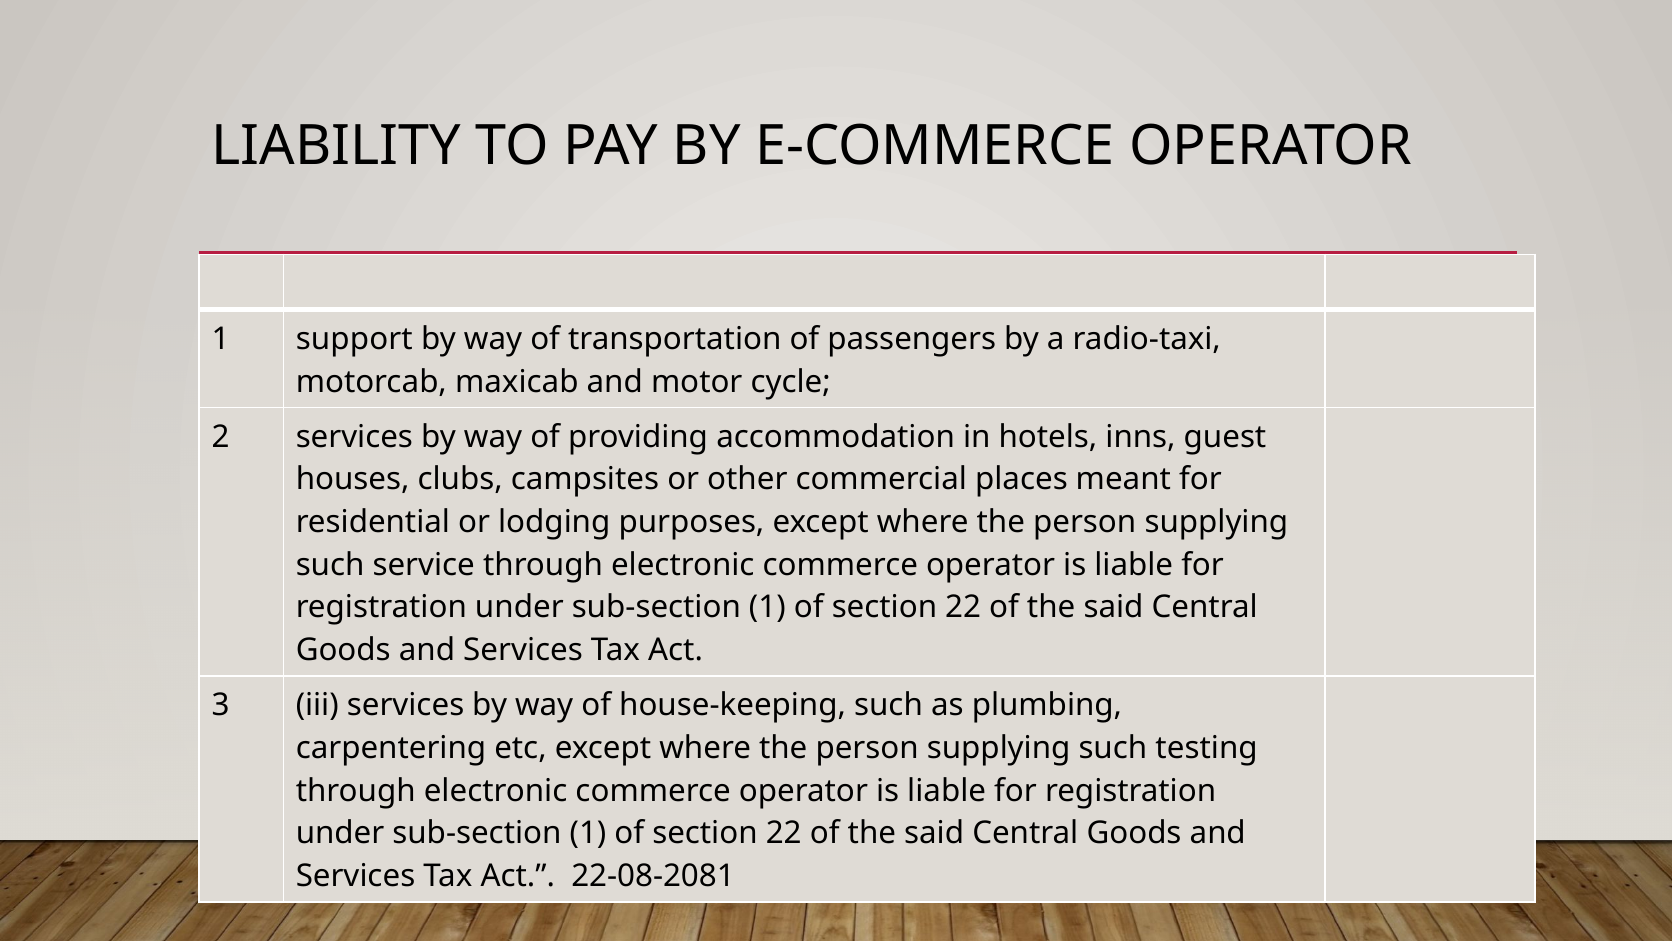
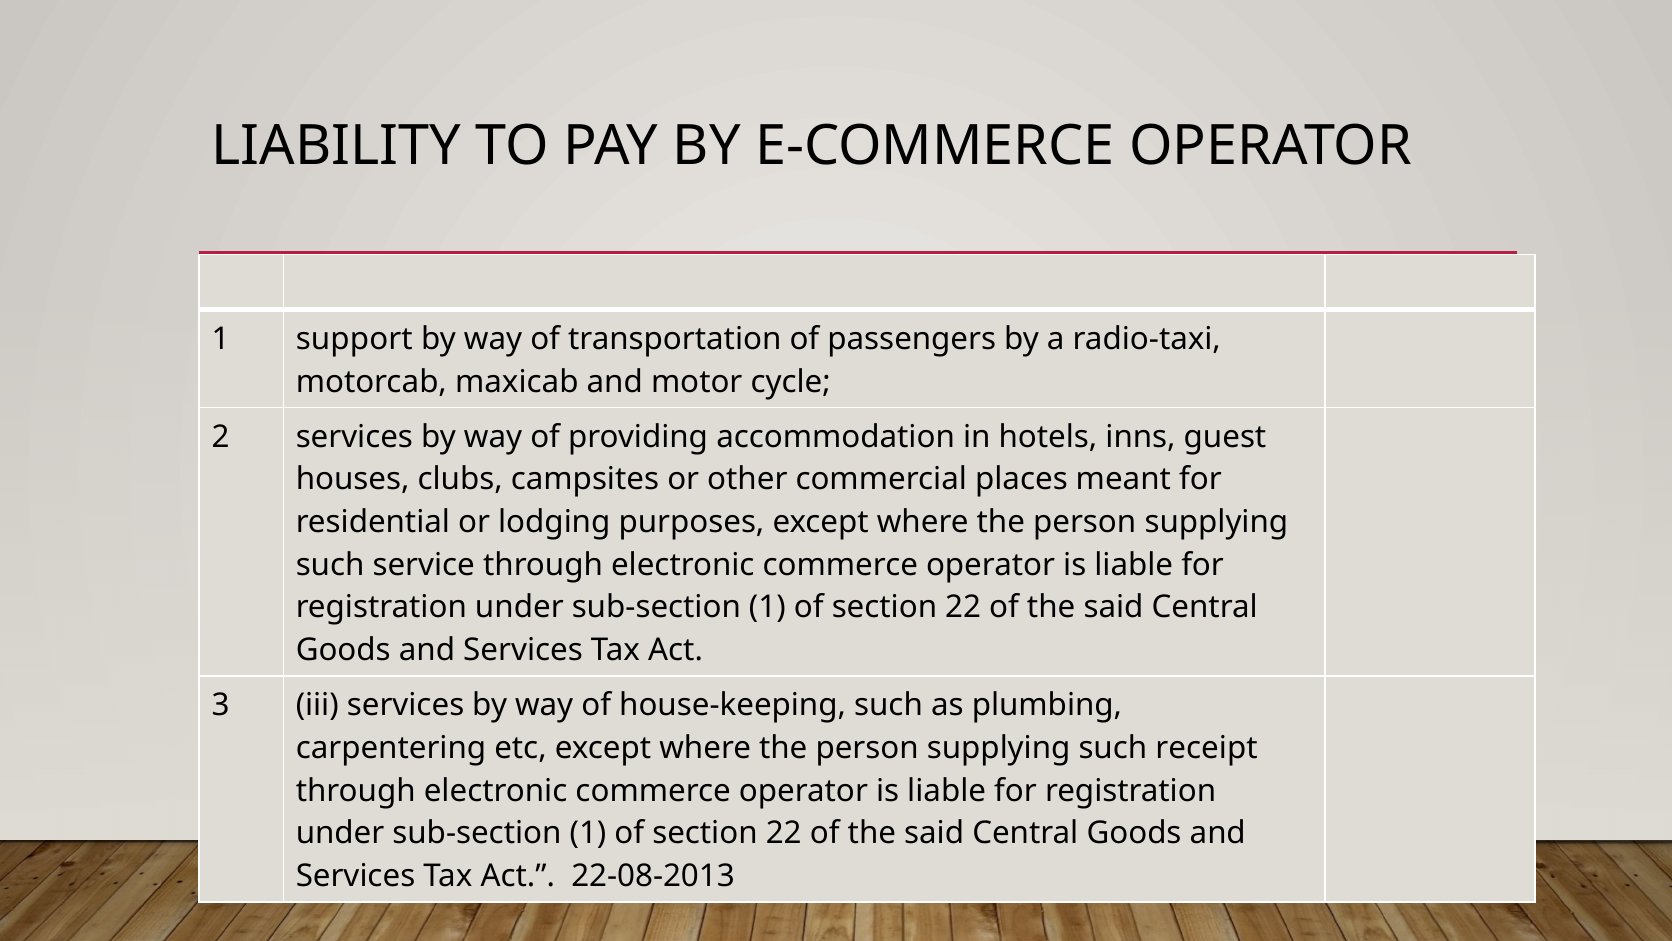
testing: testing -> receipt (1207, 748)
22-08-2081: 22-08-2081 -> 22-08-2013 (653, 876)
